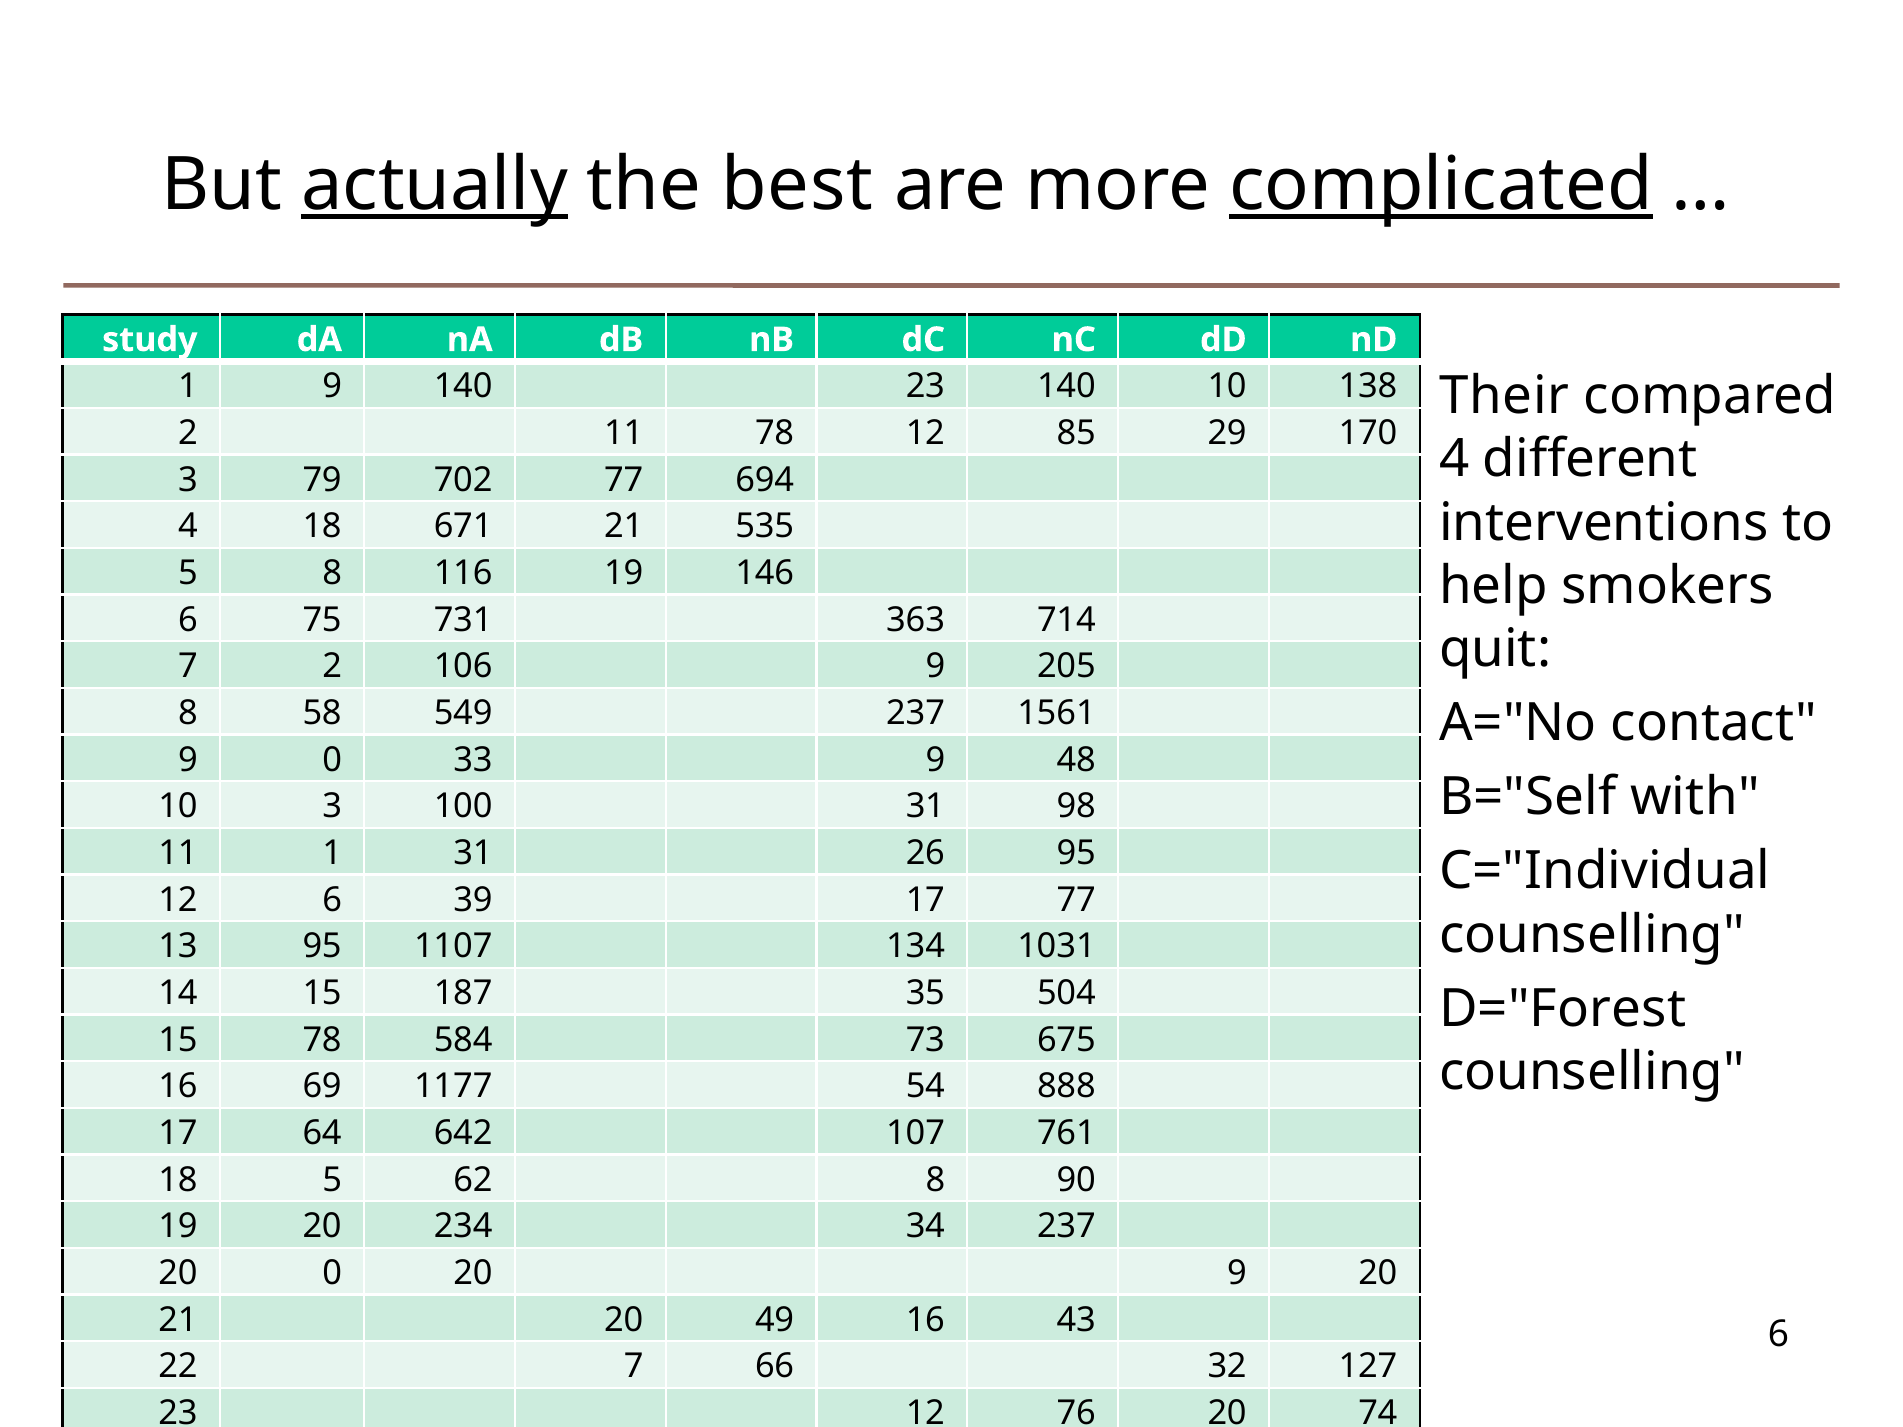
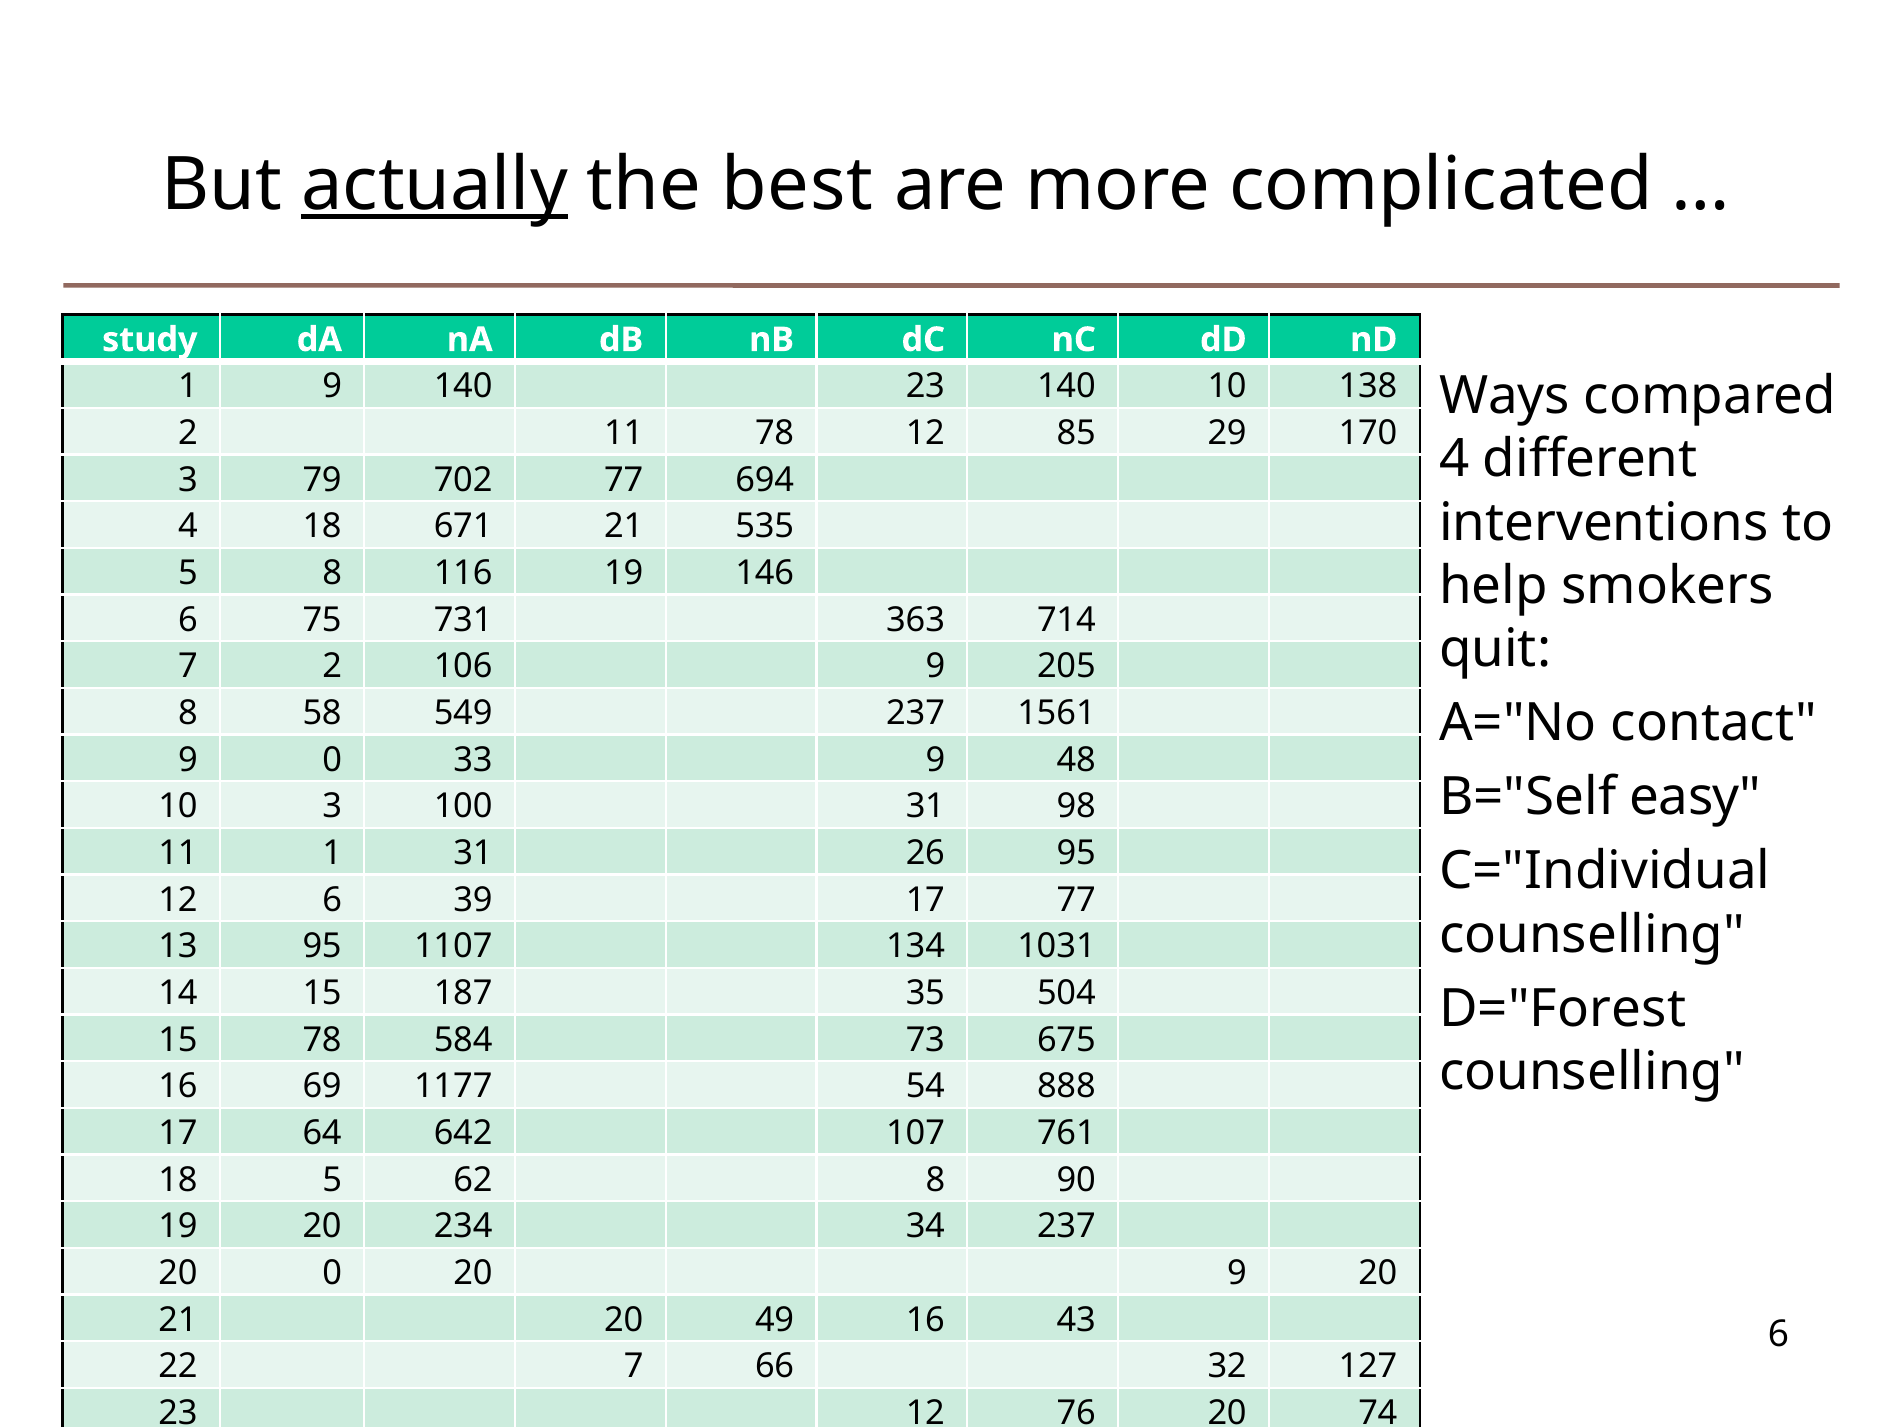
complicated underline: present -> none (1441, 185)
Their: Their -> Ways (1505, 396)
with: with -> easy (1695, 798)
